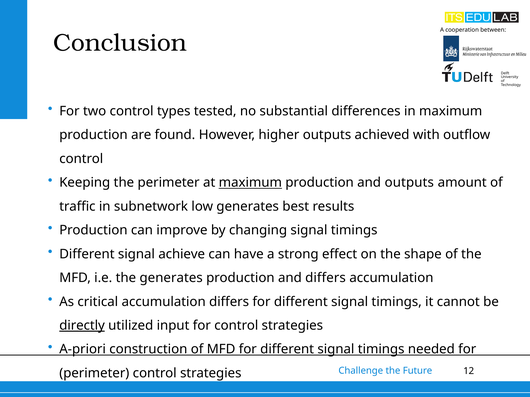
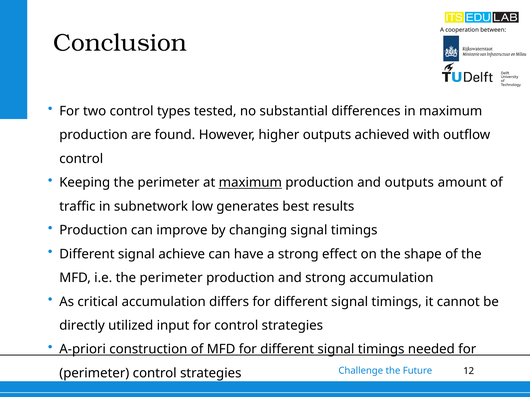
i.e the generates: generates -> perimeter (171, 278)
and differs: differs -> strong (326, 278)
directly underline: present -> none (82, 326)
